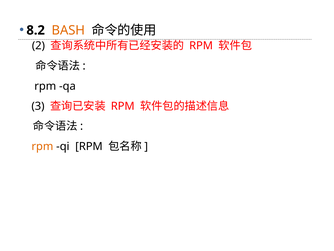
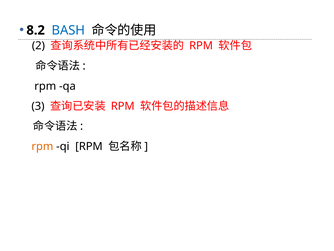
BASH colour: orange -> blue (68, 30)
